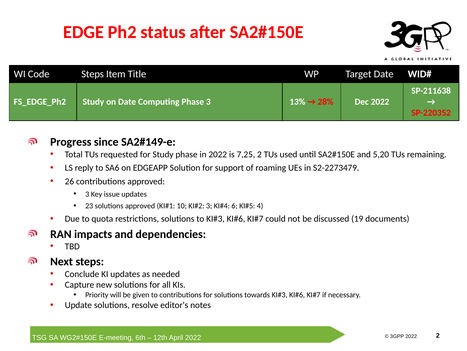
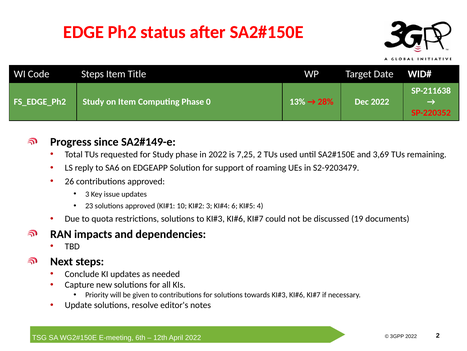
on Date: Date -> Item (127, 102)
Phase 3: 3 -> 0 (208, 102)
5,20: 5,20 -> 3,69 (381, 154)
S2-2273479: S2-2273479 -> S2-9203479 (336, 168)
